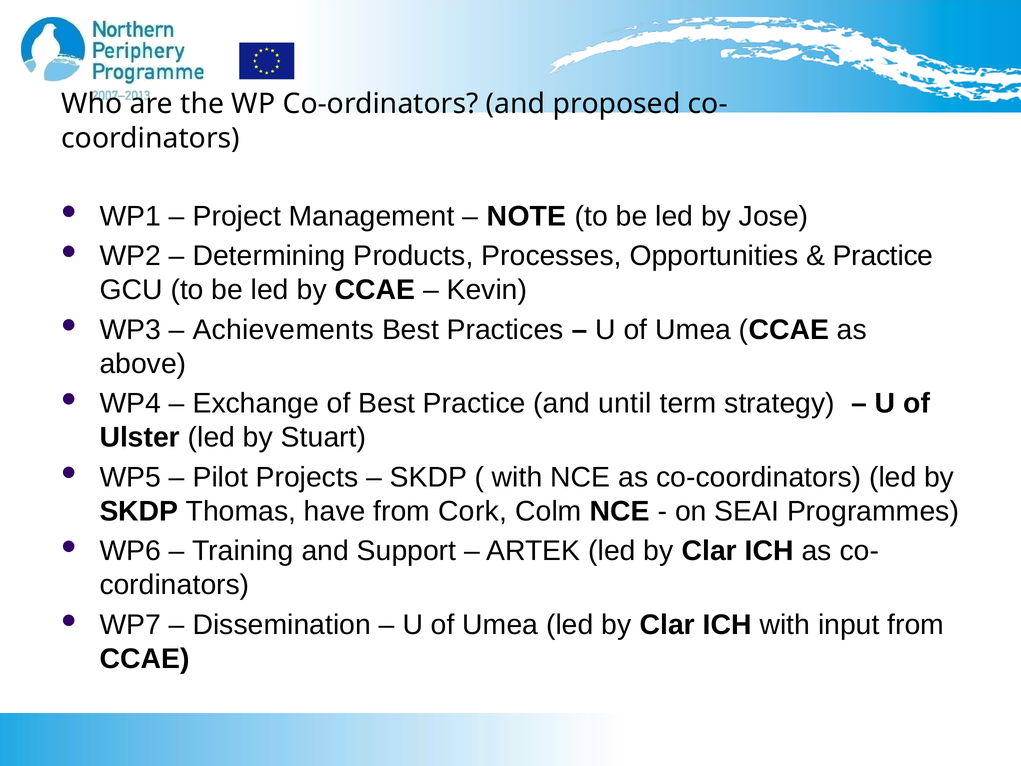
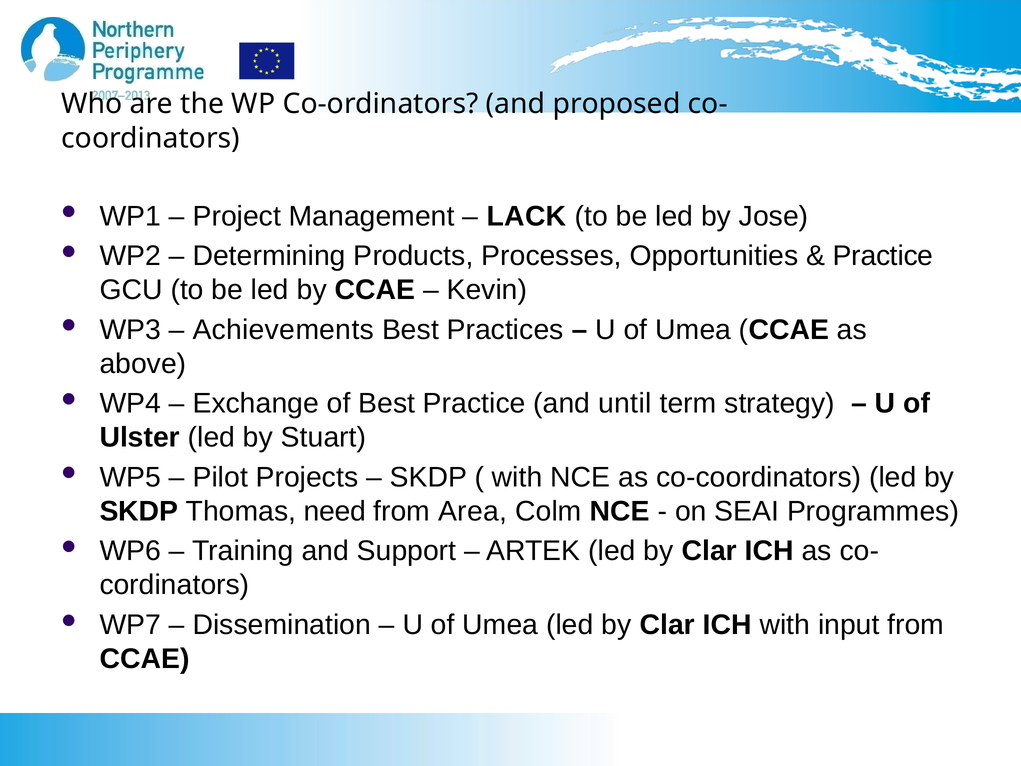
NOTE: NOTE -> LACK (527, 216)
have: have -> need (335, 511)
Cork: Cork -> Area (473, 511)
